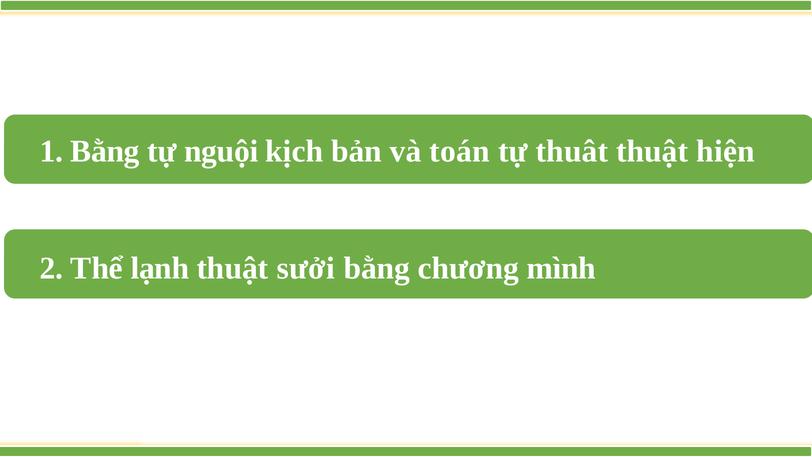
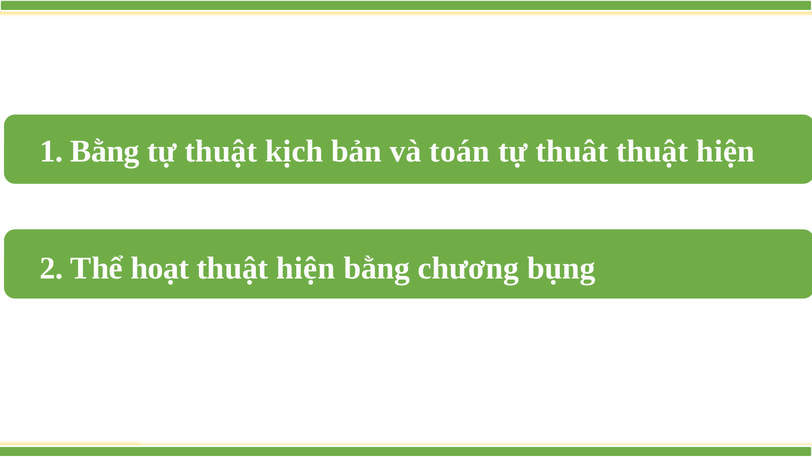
tự nguội: nguội -> thuật (221, 151)
lạnh: lạnh -> hoạt (160, 268)
sưởi: sưởi -> hiện (306, 268)
mình: mình -> bụng (561, 268)
